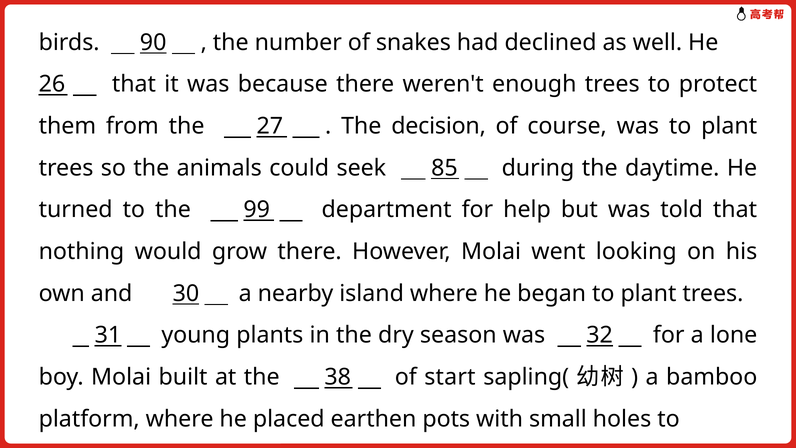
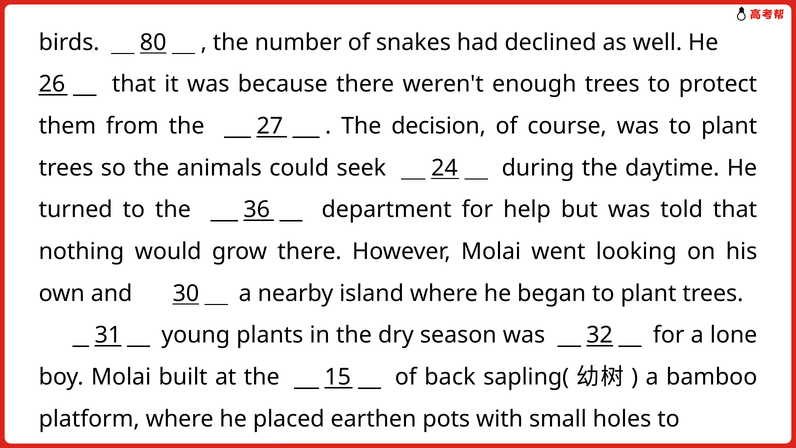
90: 90 -> 80 (153, 42)
85: 85 -> 24 (444, 168)
99: 99 -> 36 (257, 210)
38: 38 -> 15 (338, 377)
start: start -> back (450, 377)
